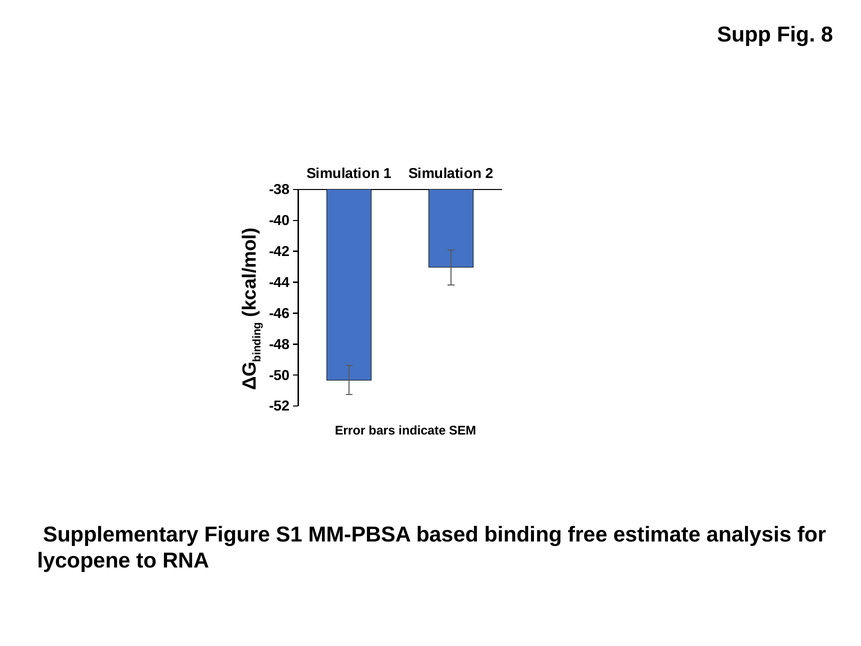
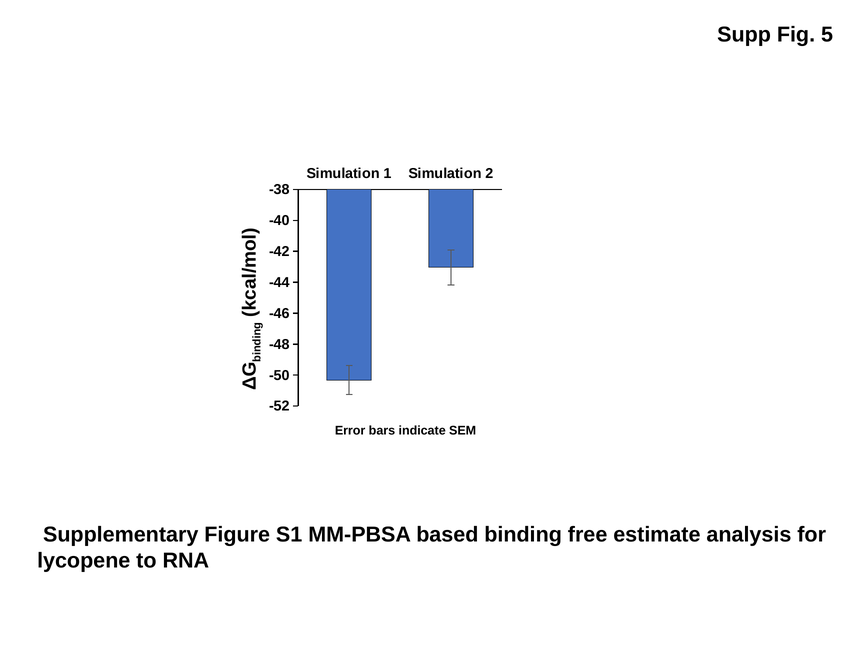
8: 8 -> 5 (827, 34)
